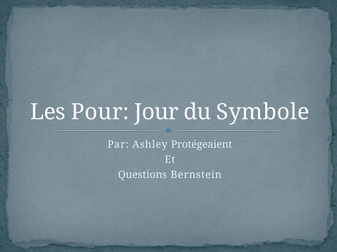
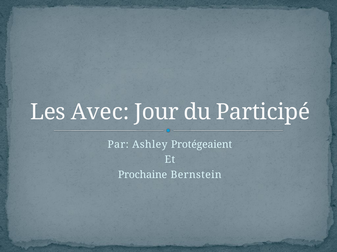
Pour: Pour -> Avec (100, 112)
Symbole: Symbole -> Participé (263, 112)
Questions: Questions -> Prochaine (143, 175)
